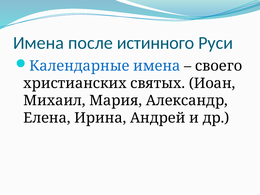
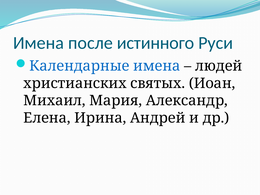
своего: своего -> людей (219, 66)
